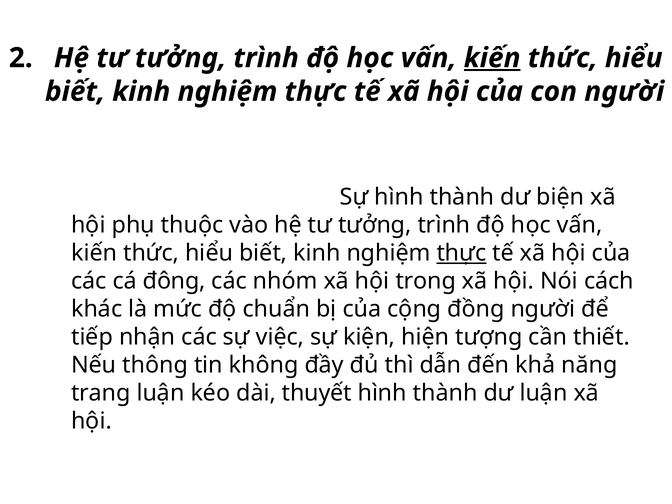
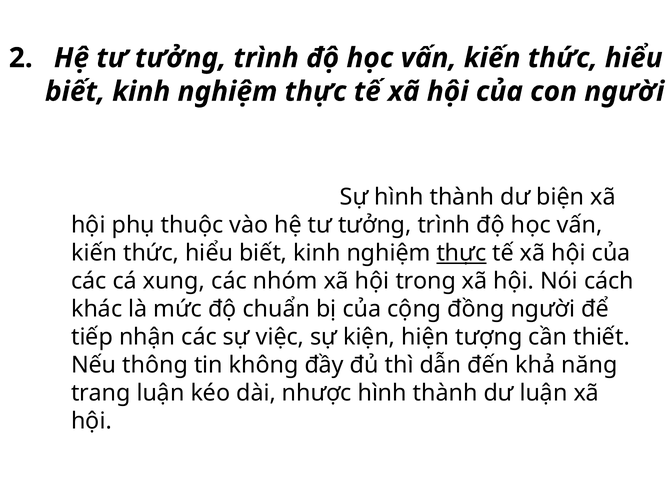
kiến underline: present -> none (492, 58)
đông: đông -> xung (174, 281)
thuyết: thuyết -> nhược (317, 393)
